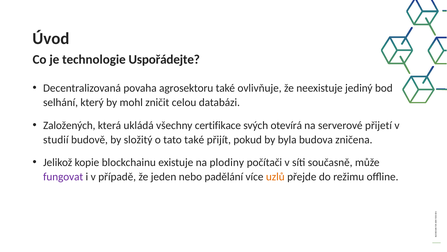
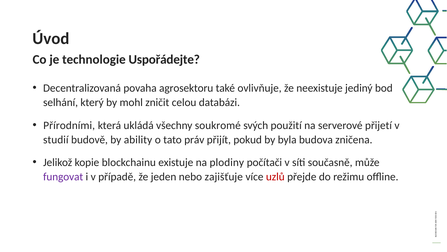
Založených: Založených -> Přírodními (69, 125)
certifikace: certifikace -> soukromé (218, 125)
otevírá: otevírá -> použití (286, 125)
složitý: složitý -> ability (138, 139)
tato také: také -> práv (194, 139)
padělání: padělání -> zajišťuje (224, 176)
uzlů colour: orange -> red (275, 176)
